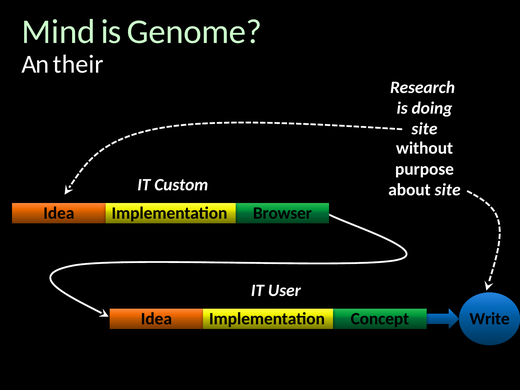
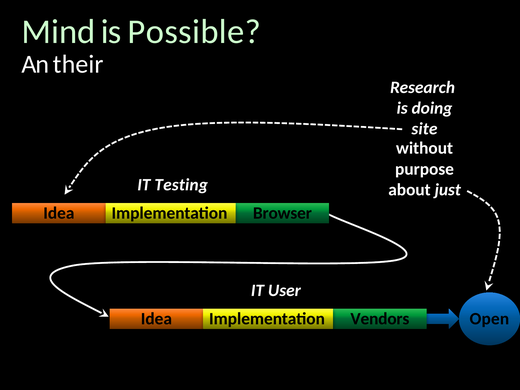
Genome: Genome -> Possible (194, 32)
Custom: Custom -> Testing (181, 185)
about site: site -> just (448, 190)
Concept: Concept -> Vendors (380, 319)
Write: Write -> Open (489, 319)
